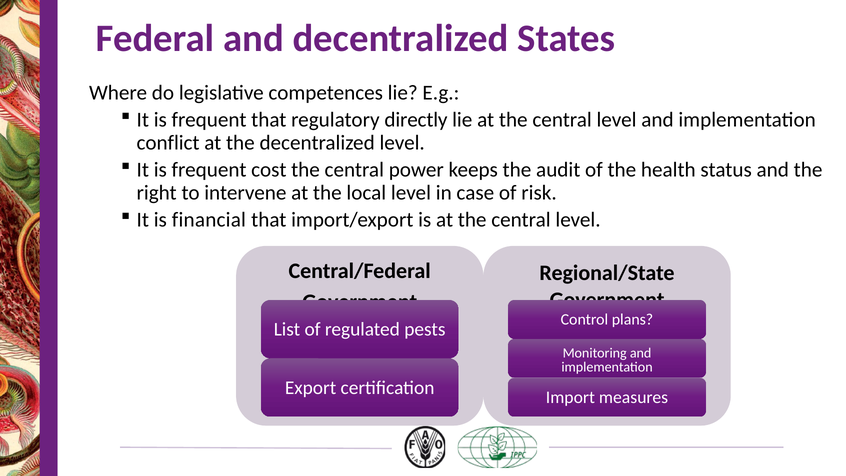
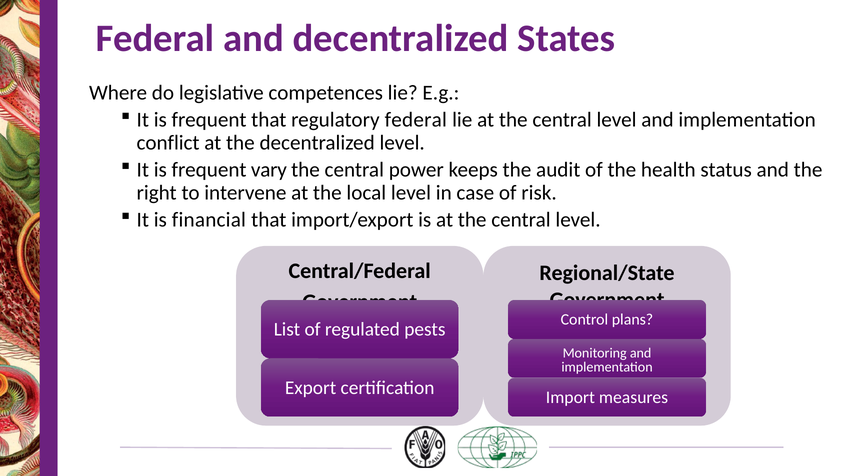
regulatory directly: directly -> federal (416, 120)
cost: cost -> vary (269, 170)
